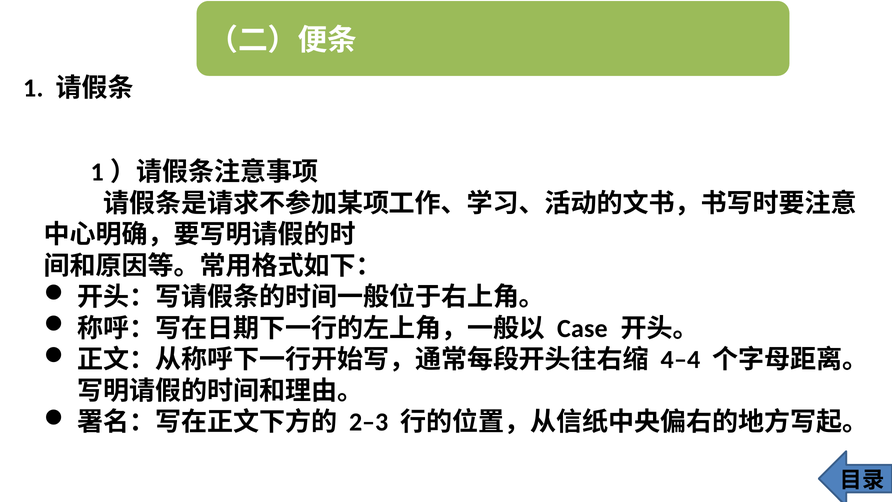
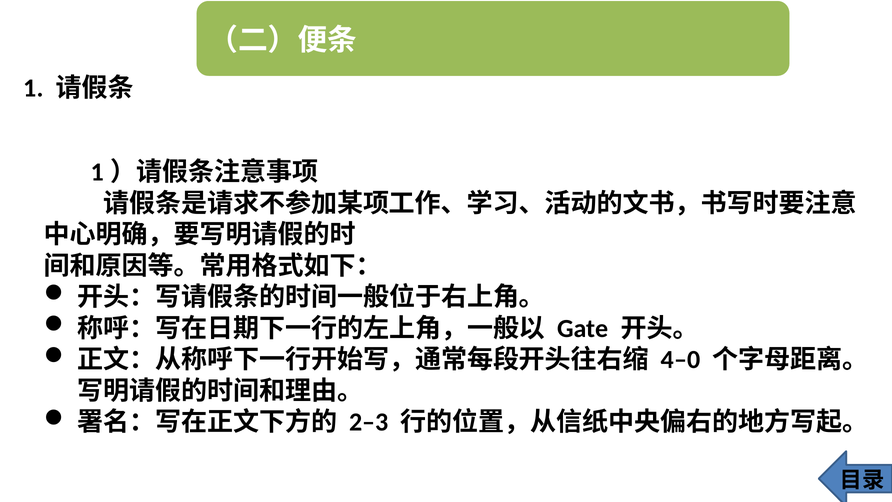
Case: Case -> Gate (583, 328)
4–4: 4–4 -> 4–0 (681, 360)
